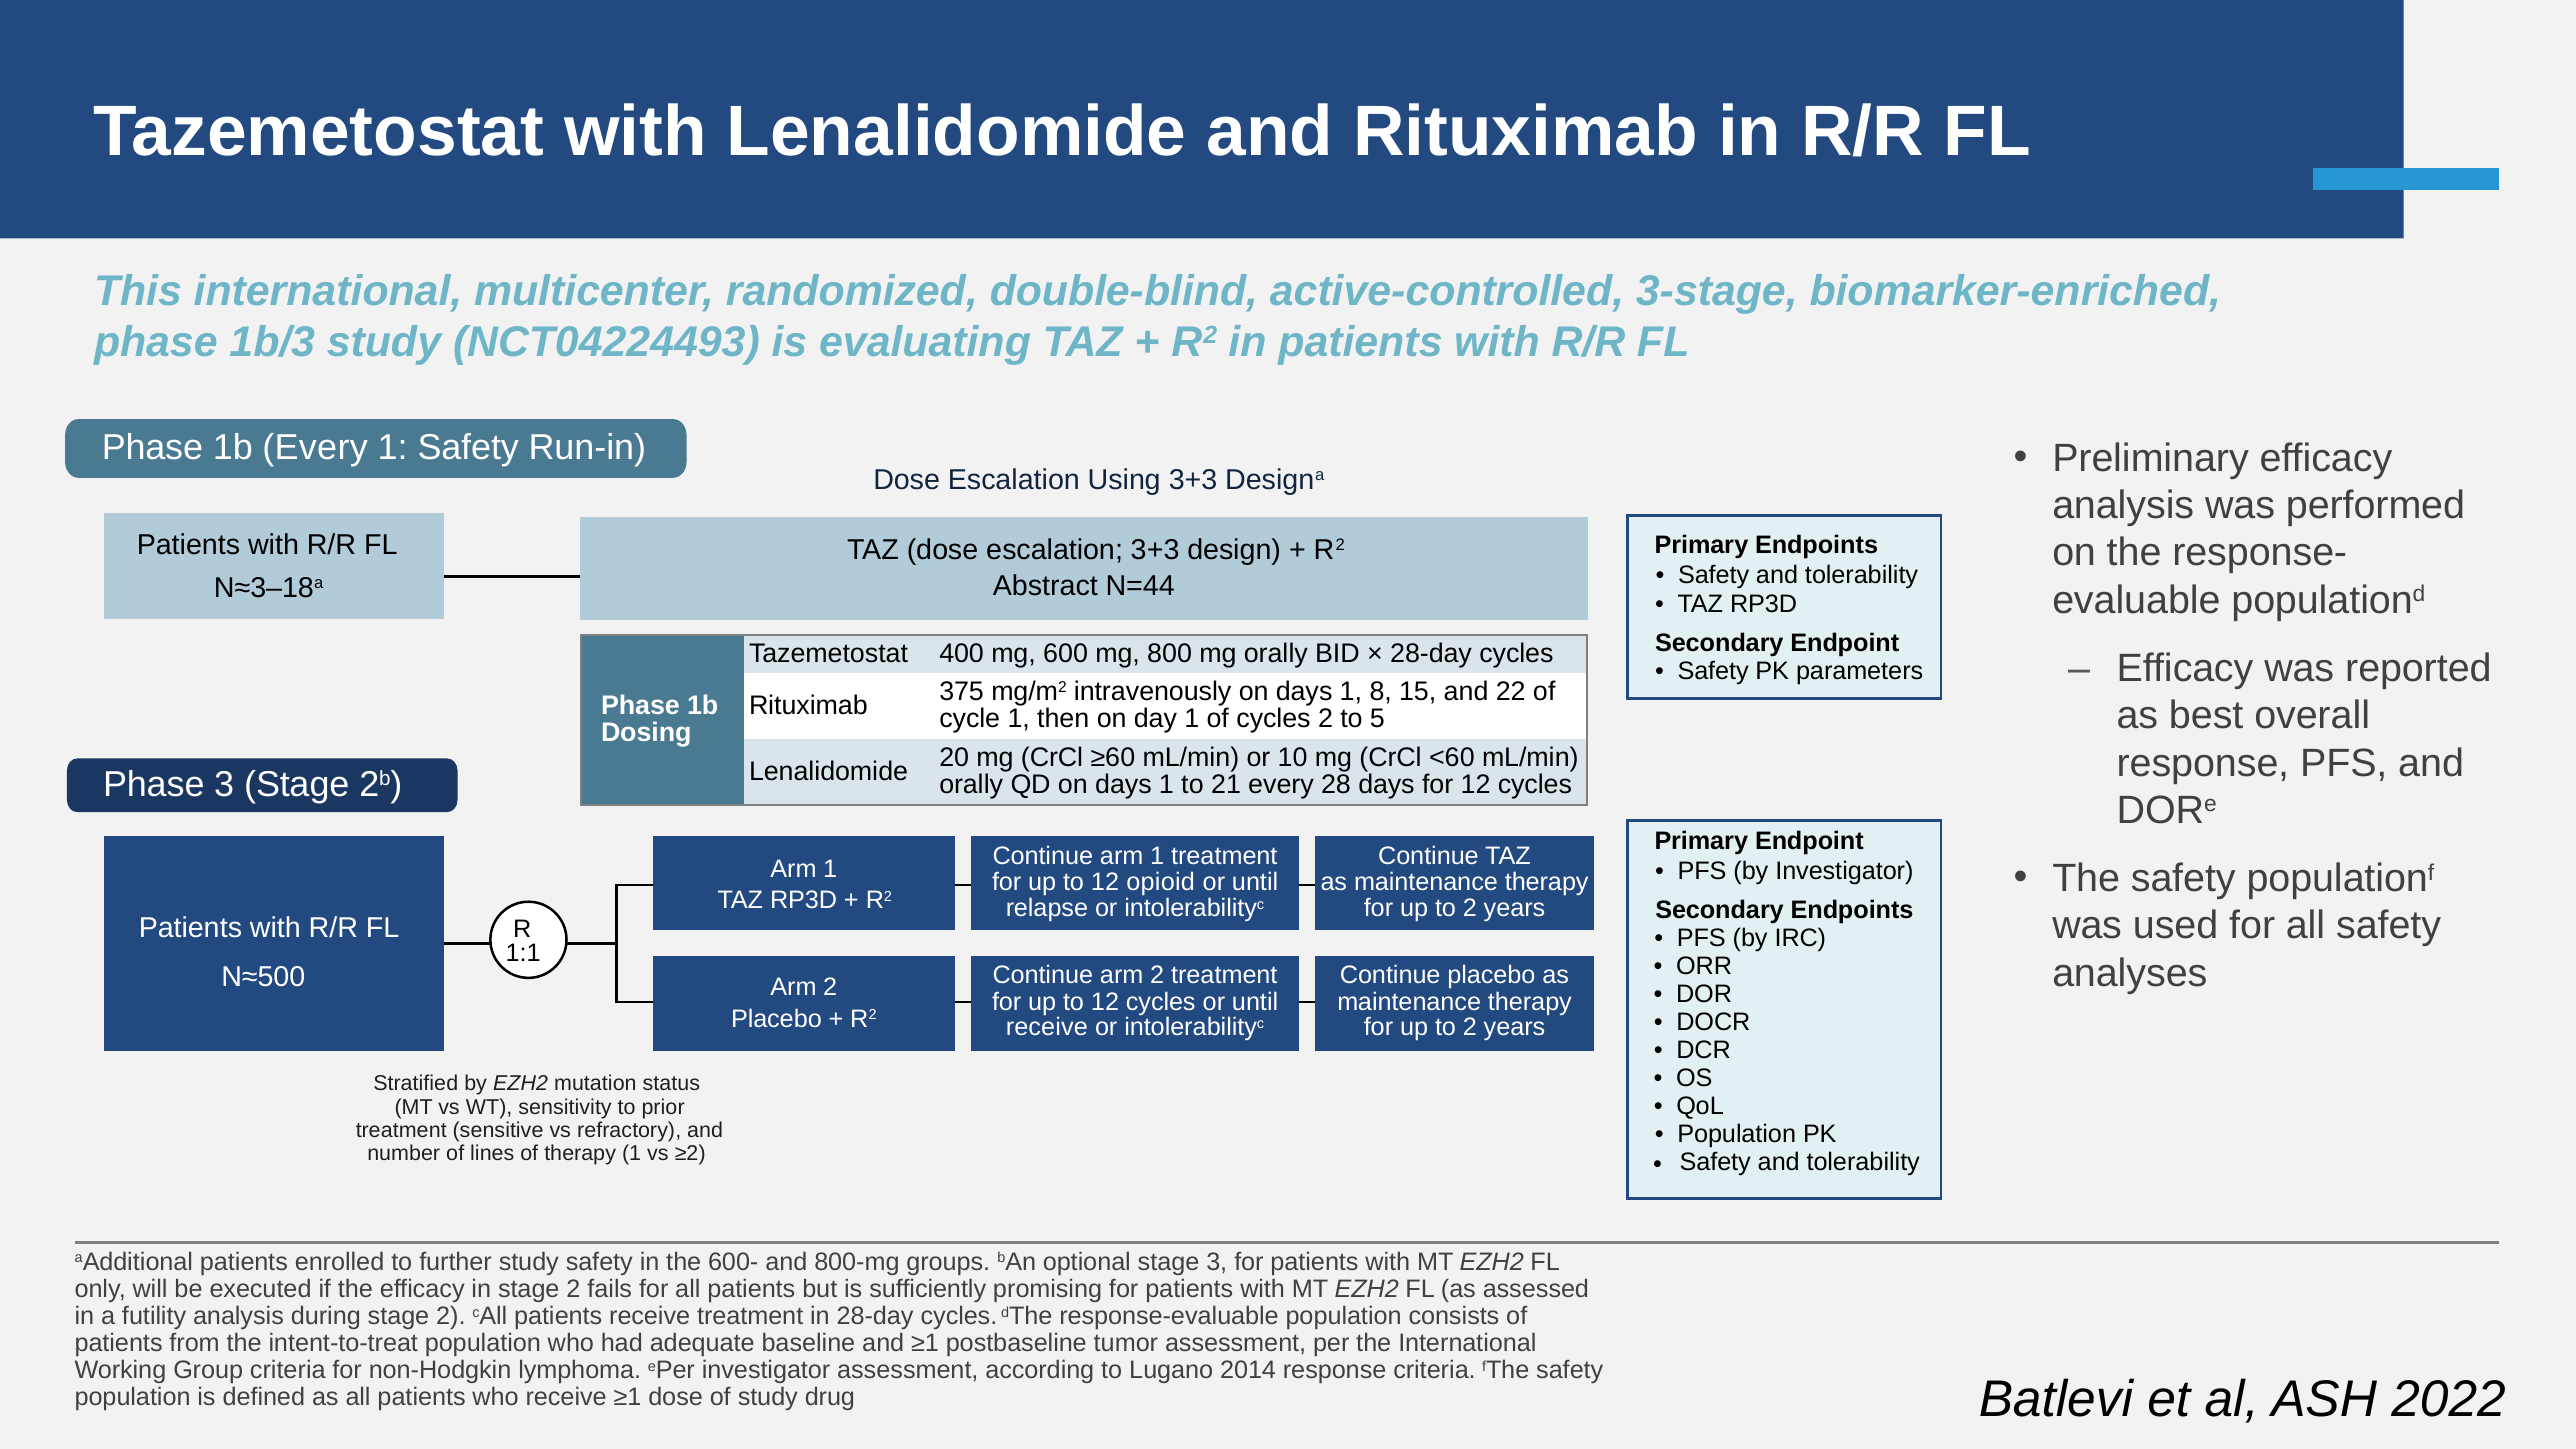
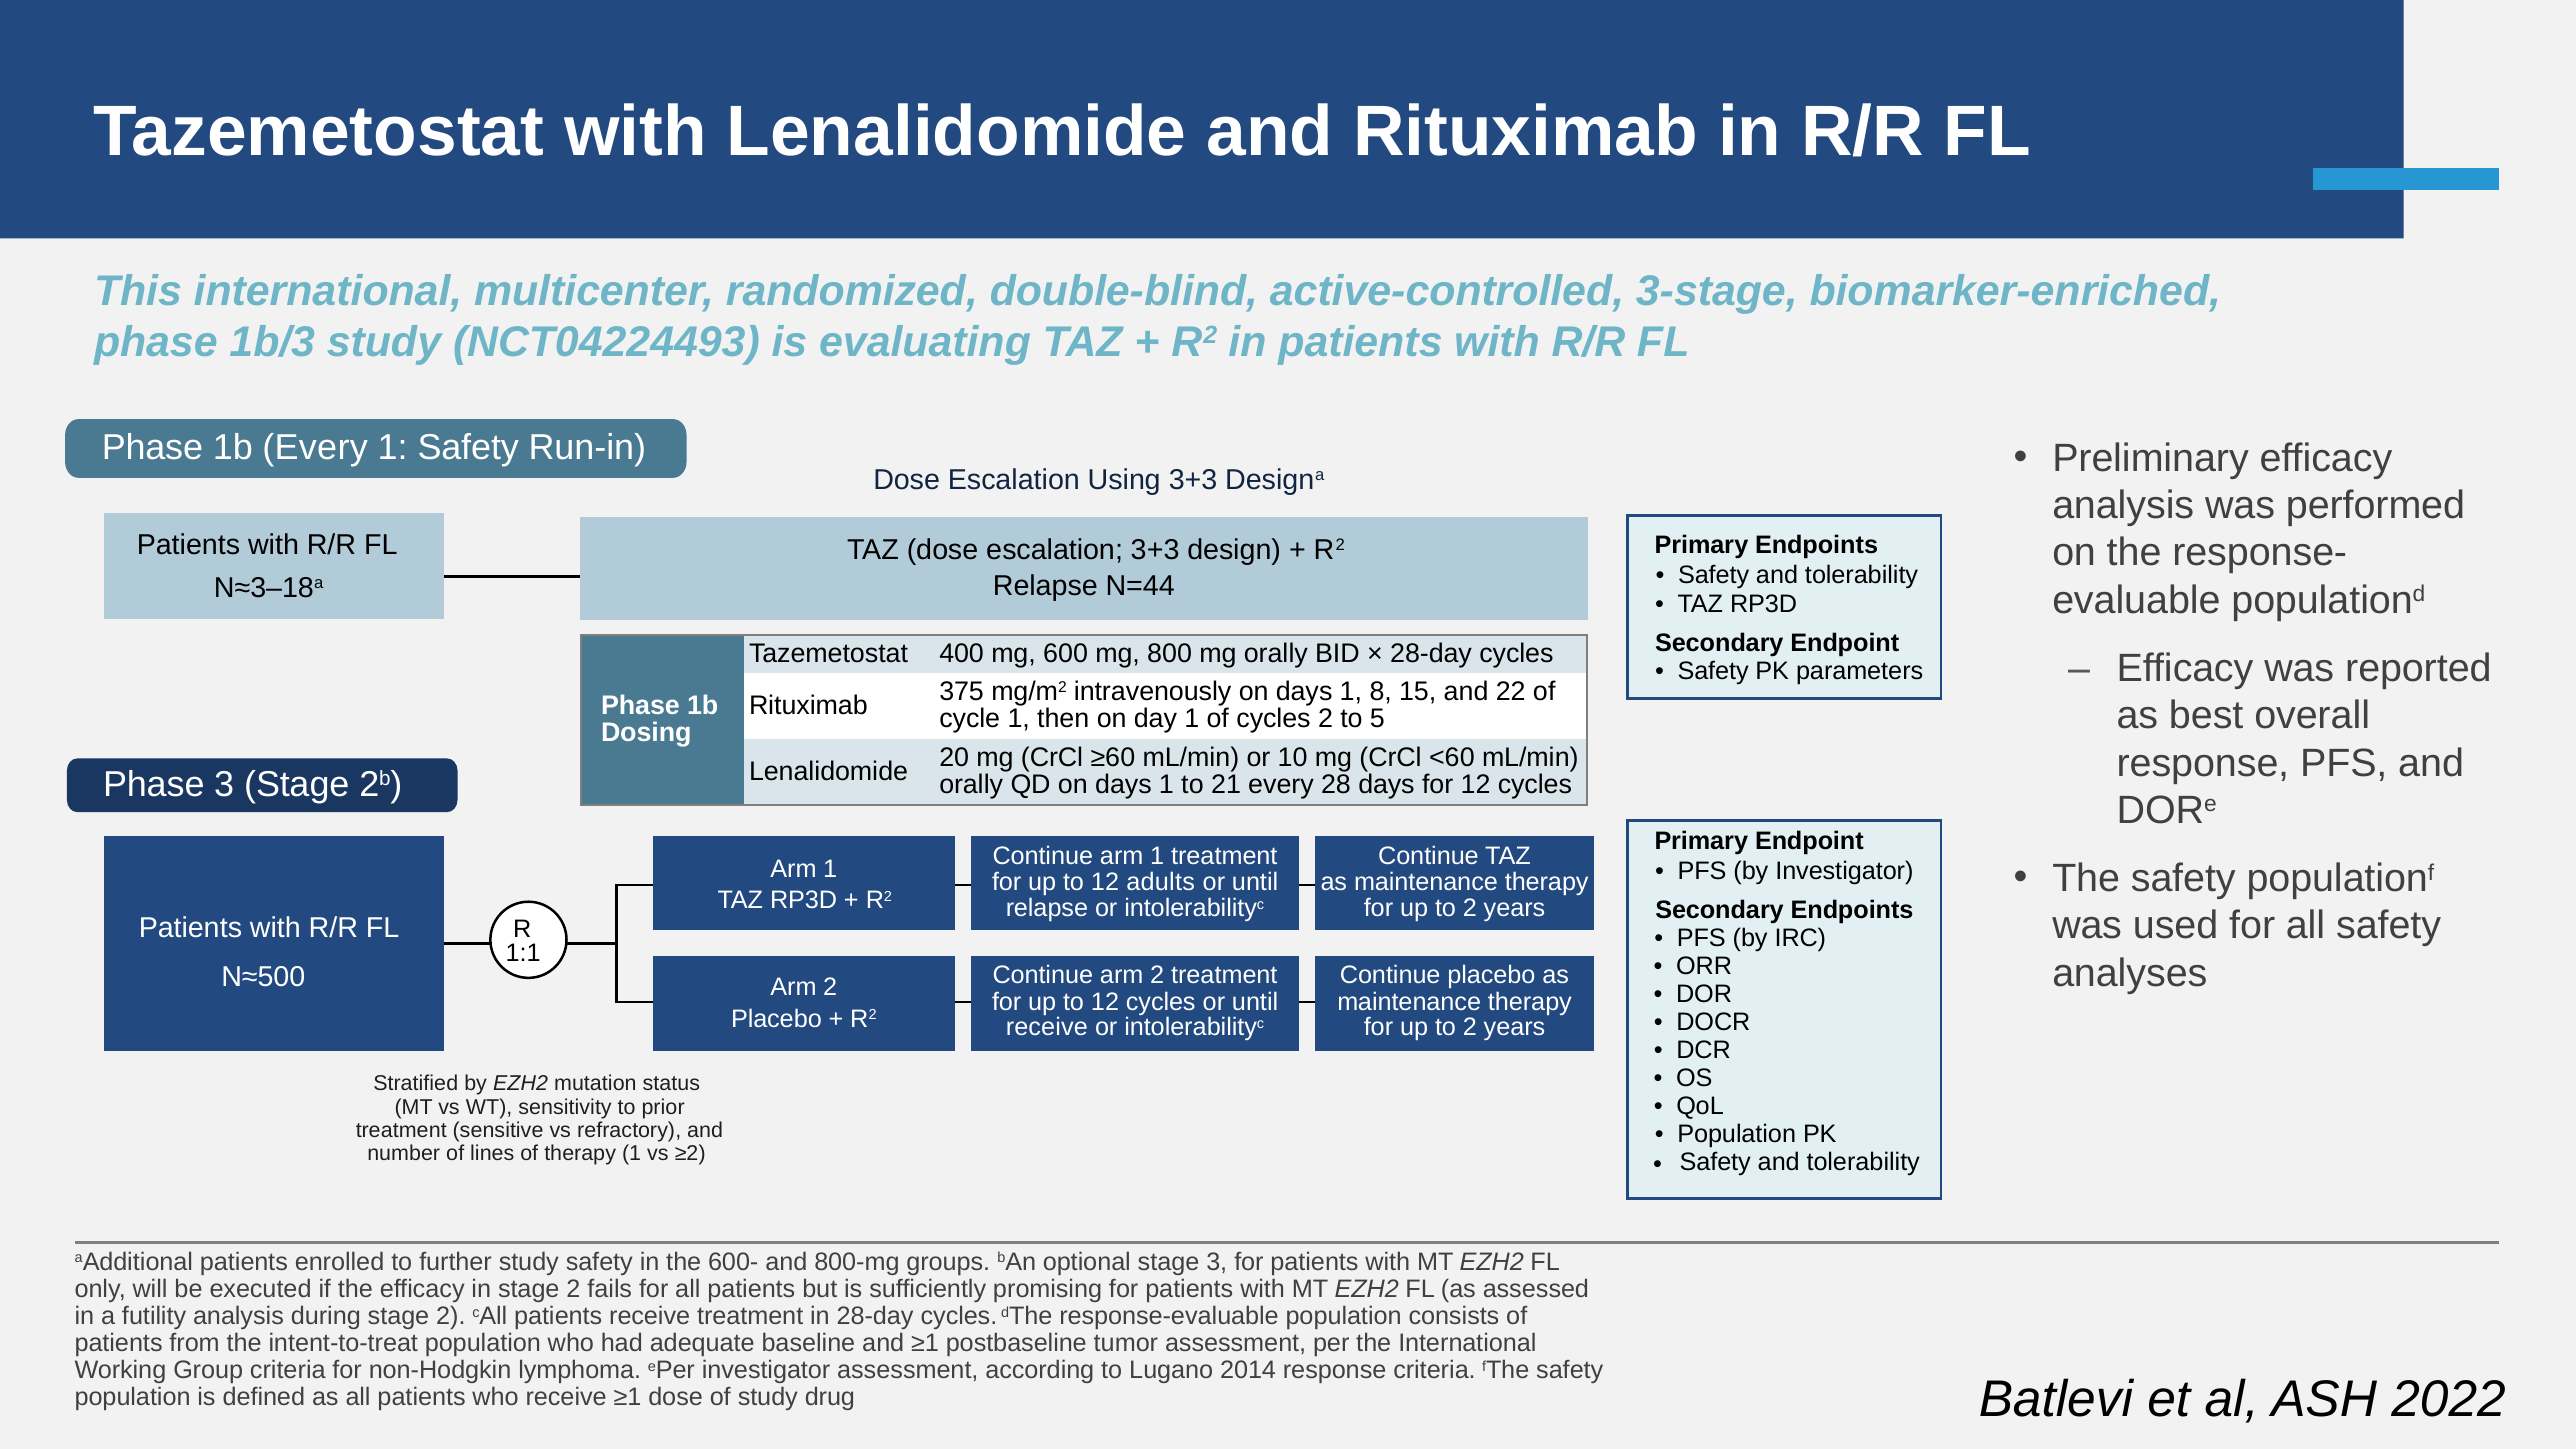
Abstract: Abstract -> Relapse (1045, 586)
opioid: opioid -> adults (1161, 882)
